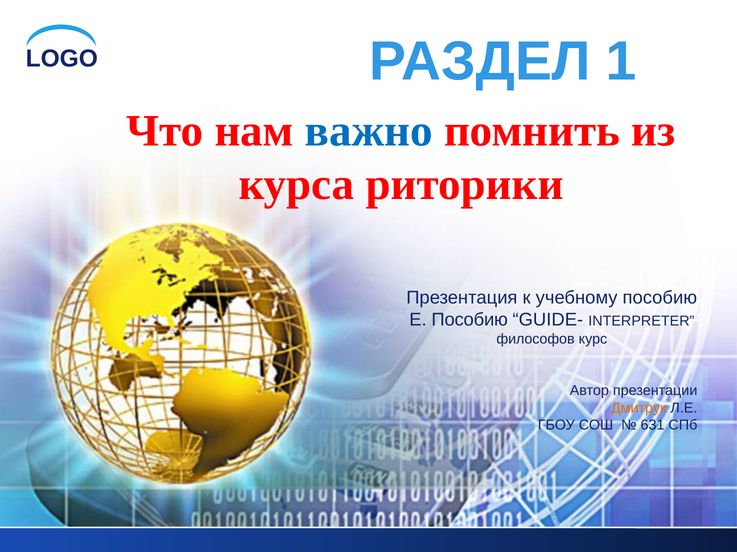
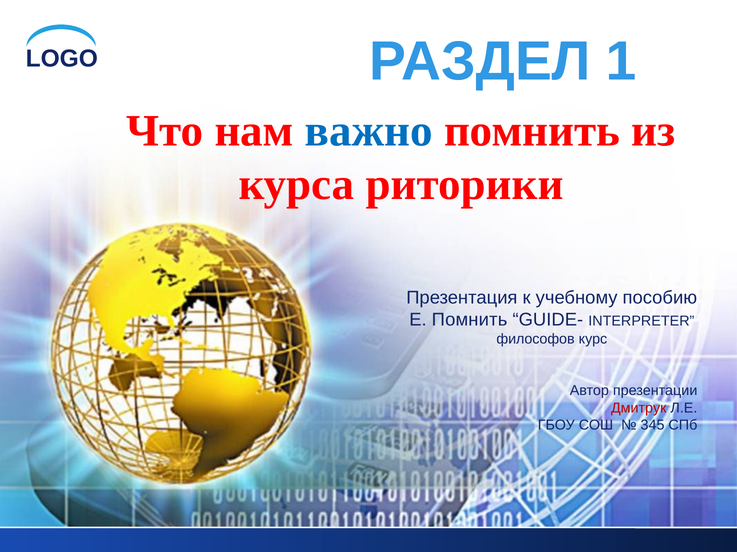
E Пособию: Пособию -> Помнить (470, 320)
Дмитрук colour: orange -> red (639, 408)
631: 631 -> 345 (653, 426)
